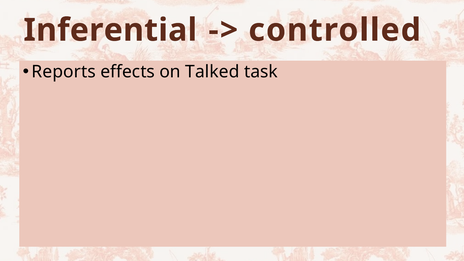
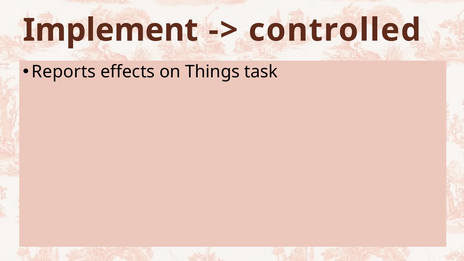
Inferential: Inferential -> Implement (111, 30)
Talked: Talked -> Things (212, 72)
